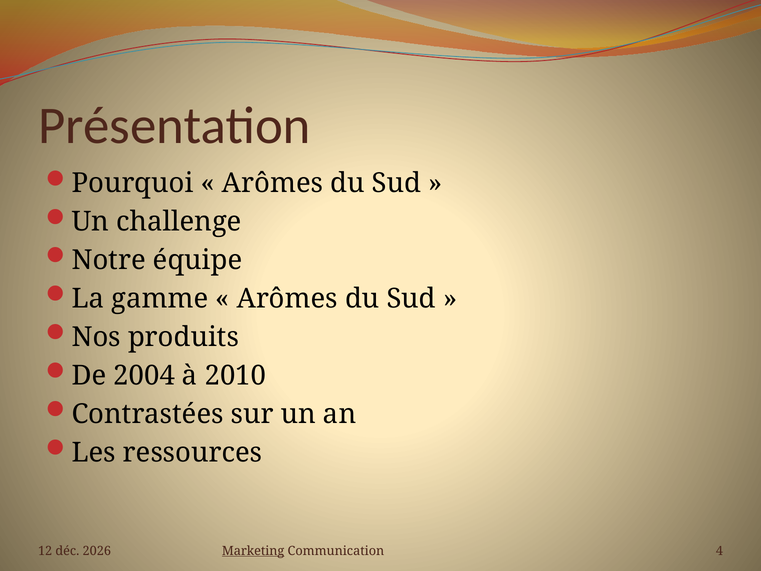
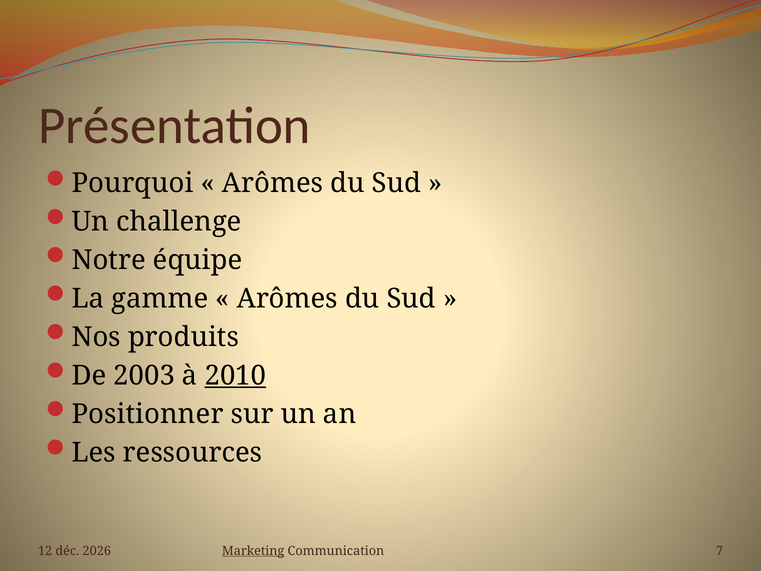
2004: 2004 -> 2003 (144, 375)
2010 underline: none -> present (235, 375)
Contrastées: Contrastées -> Positionner (148, 414)
4: 4 -> 7 (720, 551)
